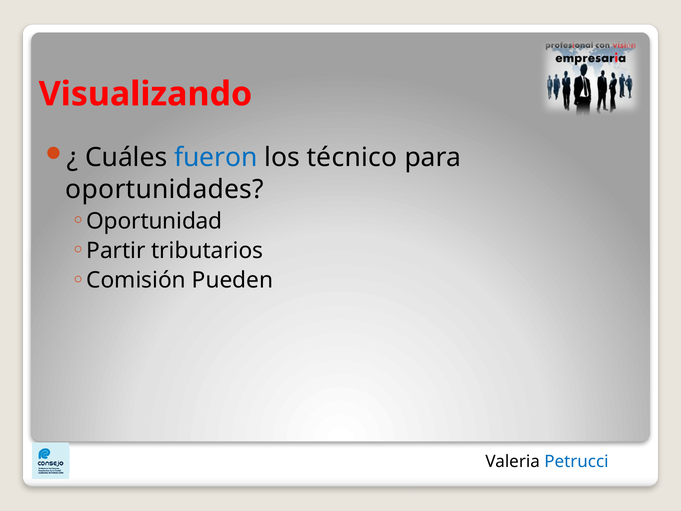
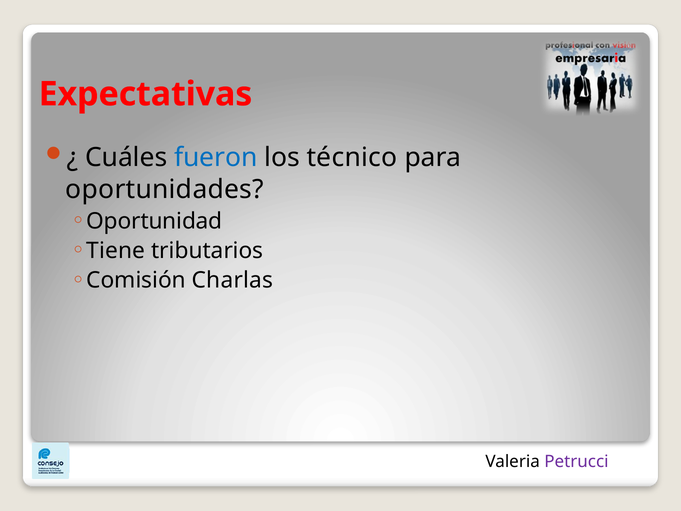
Visualizando: Visualizando -> Expectativas (145, 94)
Partir: Partir -> Tiene (116, 251)
Pueden: Pueden -> Charlas (232, 280)
Petrucci colour: blue -> purple (576, 462)
